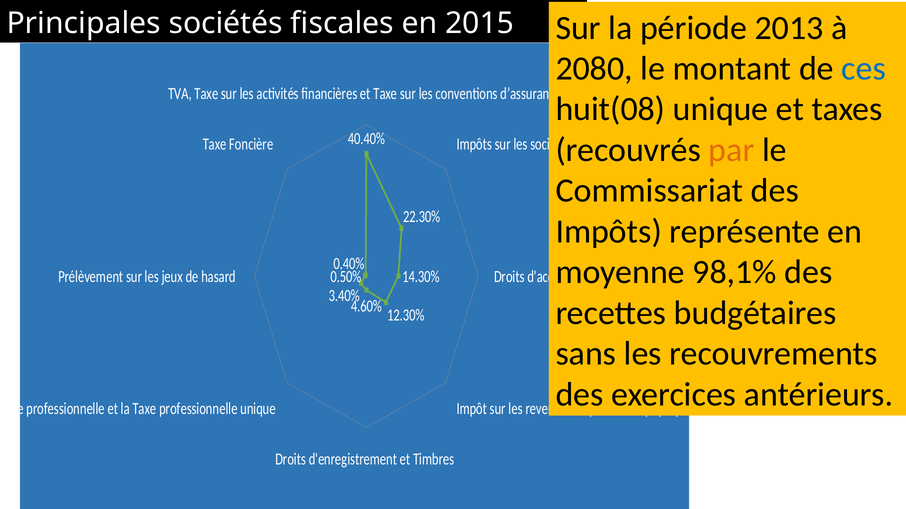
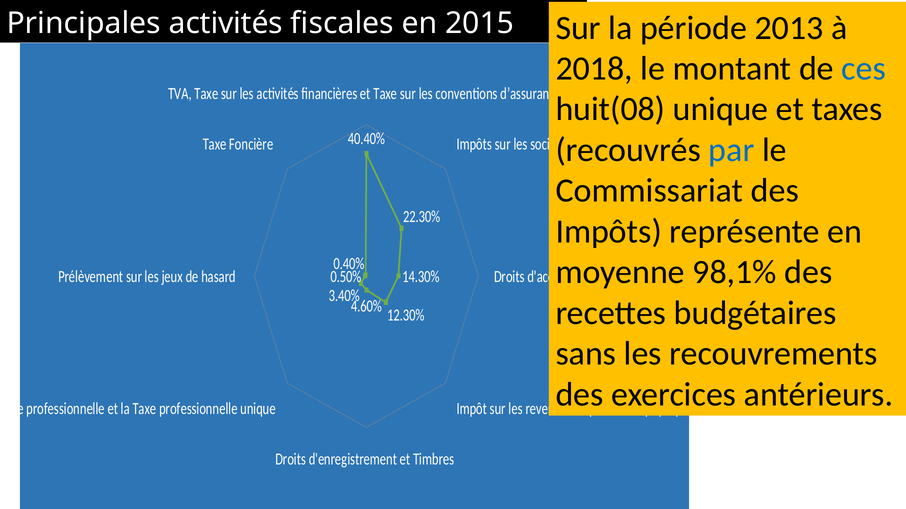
Principales sociétés: sociétés -> activités (226, 23)
2080: 2080 -> 2018 (594, 69)
par colour: orange -> blue (731, 150)
